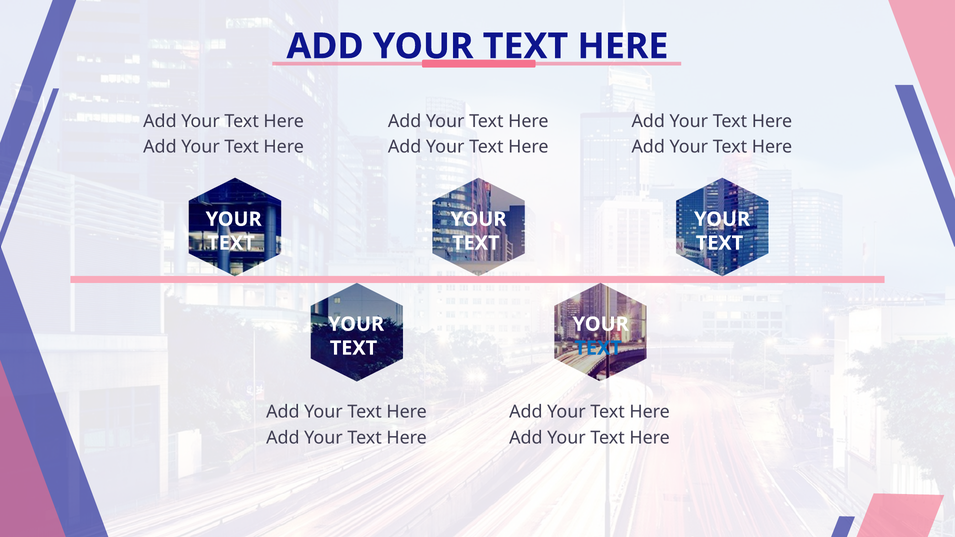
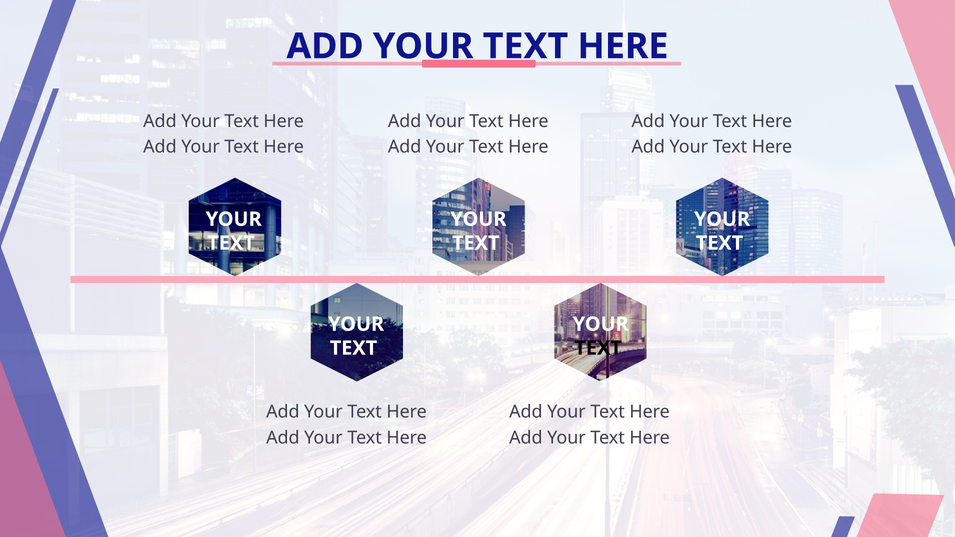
TEXT colour: blue -> black (598, 348)
